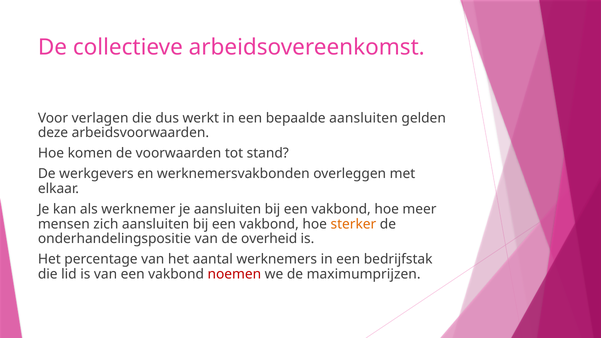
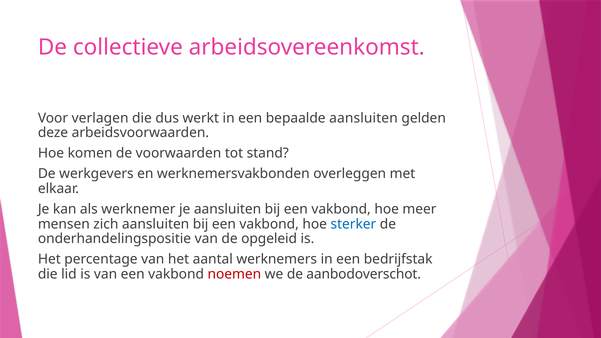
sterker colour: orange -> blue (353, 224)
overheid: overheid -> opgeleid (269, 239)
maximumprijzen: maximumprijzen -> aanbodoverschot (364, 274)
